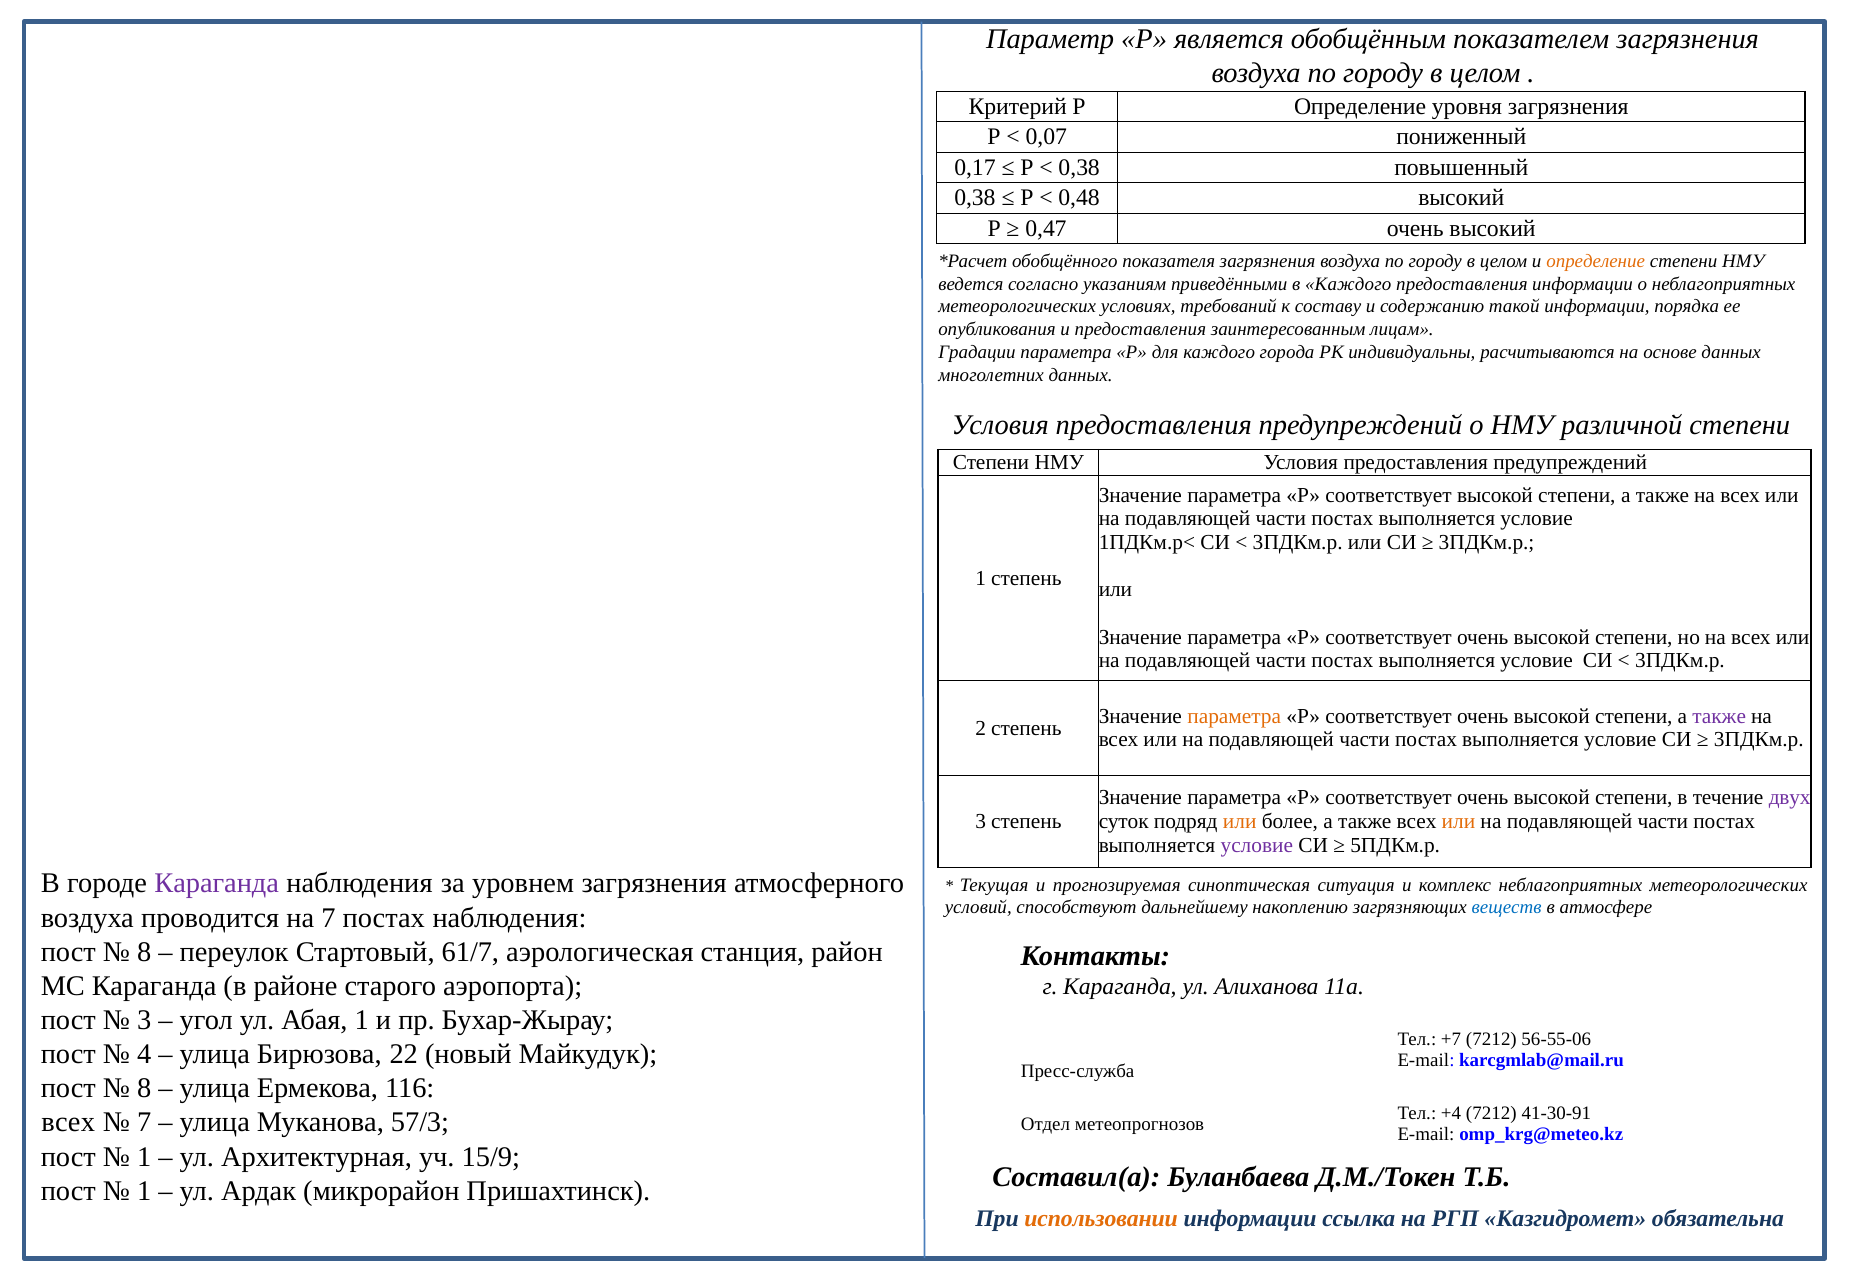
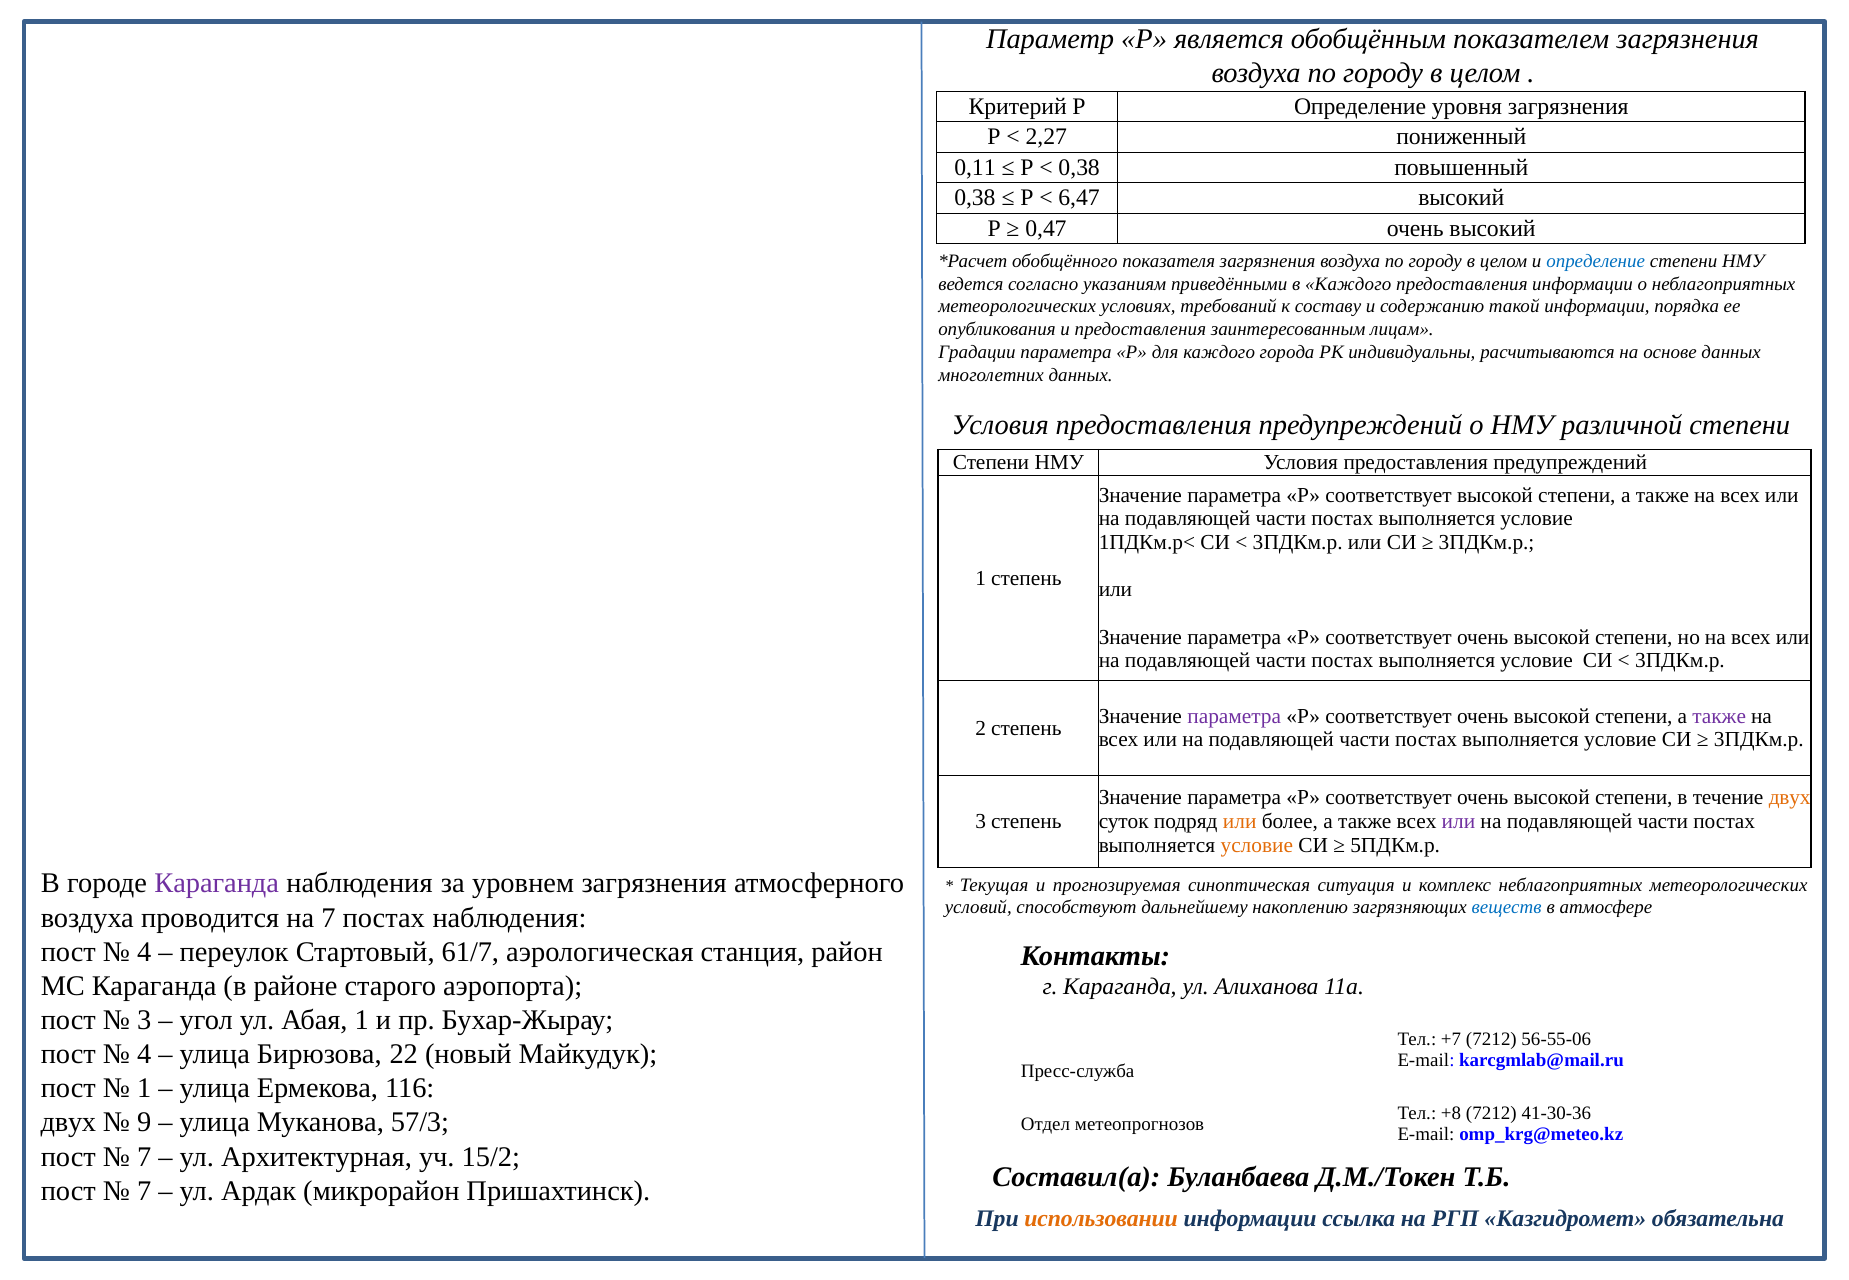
0,07: 0,07 -> 2,27 (1046, 137)
0,17: 0,17 -> 0,11 (975, 167)
0,48: 0,48 -> 6,47 (1079, 198)
определение colour: orange -> blue (1596, 261)
параметра colour: orange -> purple (1234, 716)
двух colour: purple -> orange (1790, 798)
или colour: orange -> purple (1459, 822)
условие colour: purple -> orange (1257, 845)
8: 8 -> 4 (144, 952)
8: 8 -> 1 (144, 1088)
+4: +4 -> +8 (1451, 1113)
41-30-91: 41-30-91 -> 41-30-36 (1556, 1113)
всех: всех -> двух (68, 1123)
7: 7 -> 9 (144, 1123)
1: 1 -> 7 (144, 1157)
15/9: 15/9 -> 15/2 (491, 1157)
1: 1 -> 7 (144, 1191)
